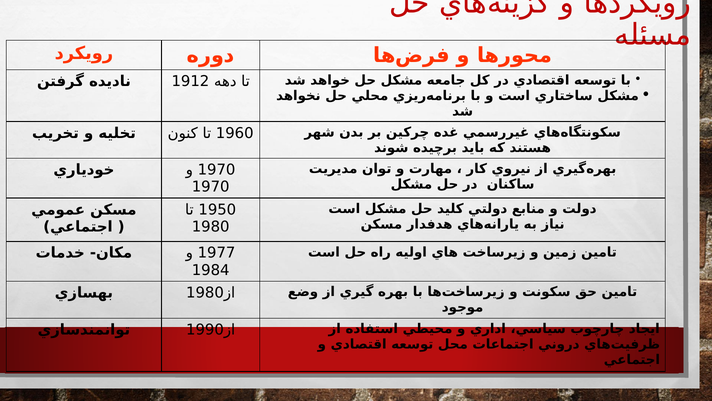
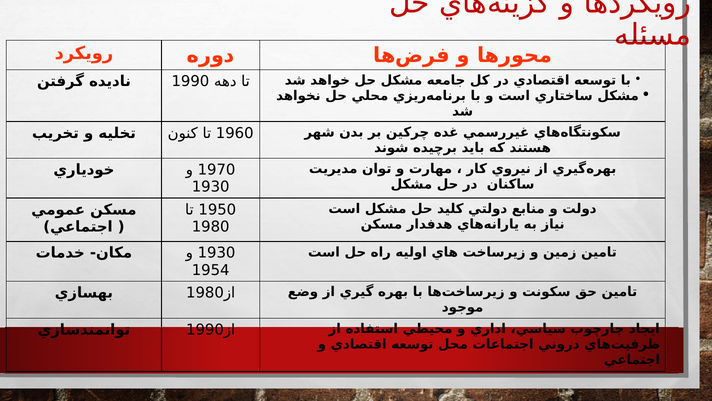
1912: 1912 -> 1990 (190, 81)
1970: 1970 -> 1930 (211, 187)
1977: 1977 -> 1930 (217, 253)
1984: 1984 -> 1954 (211, 270)
